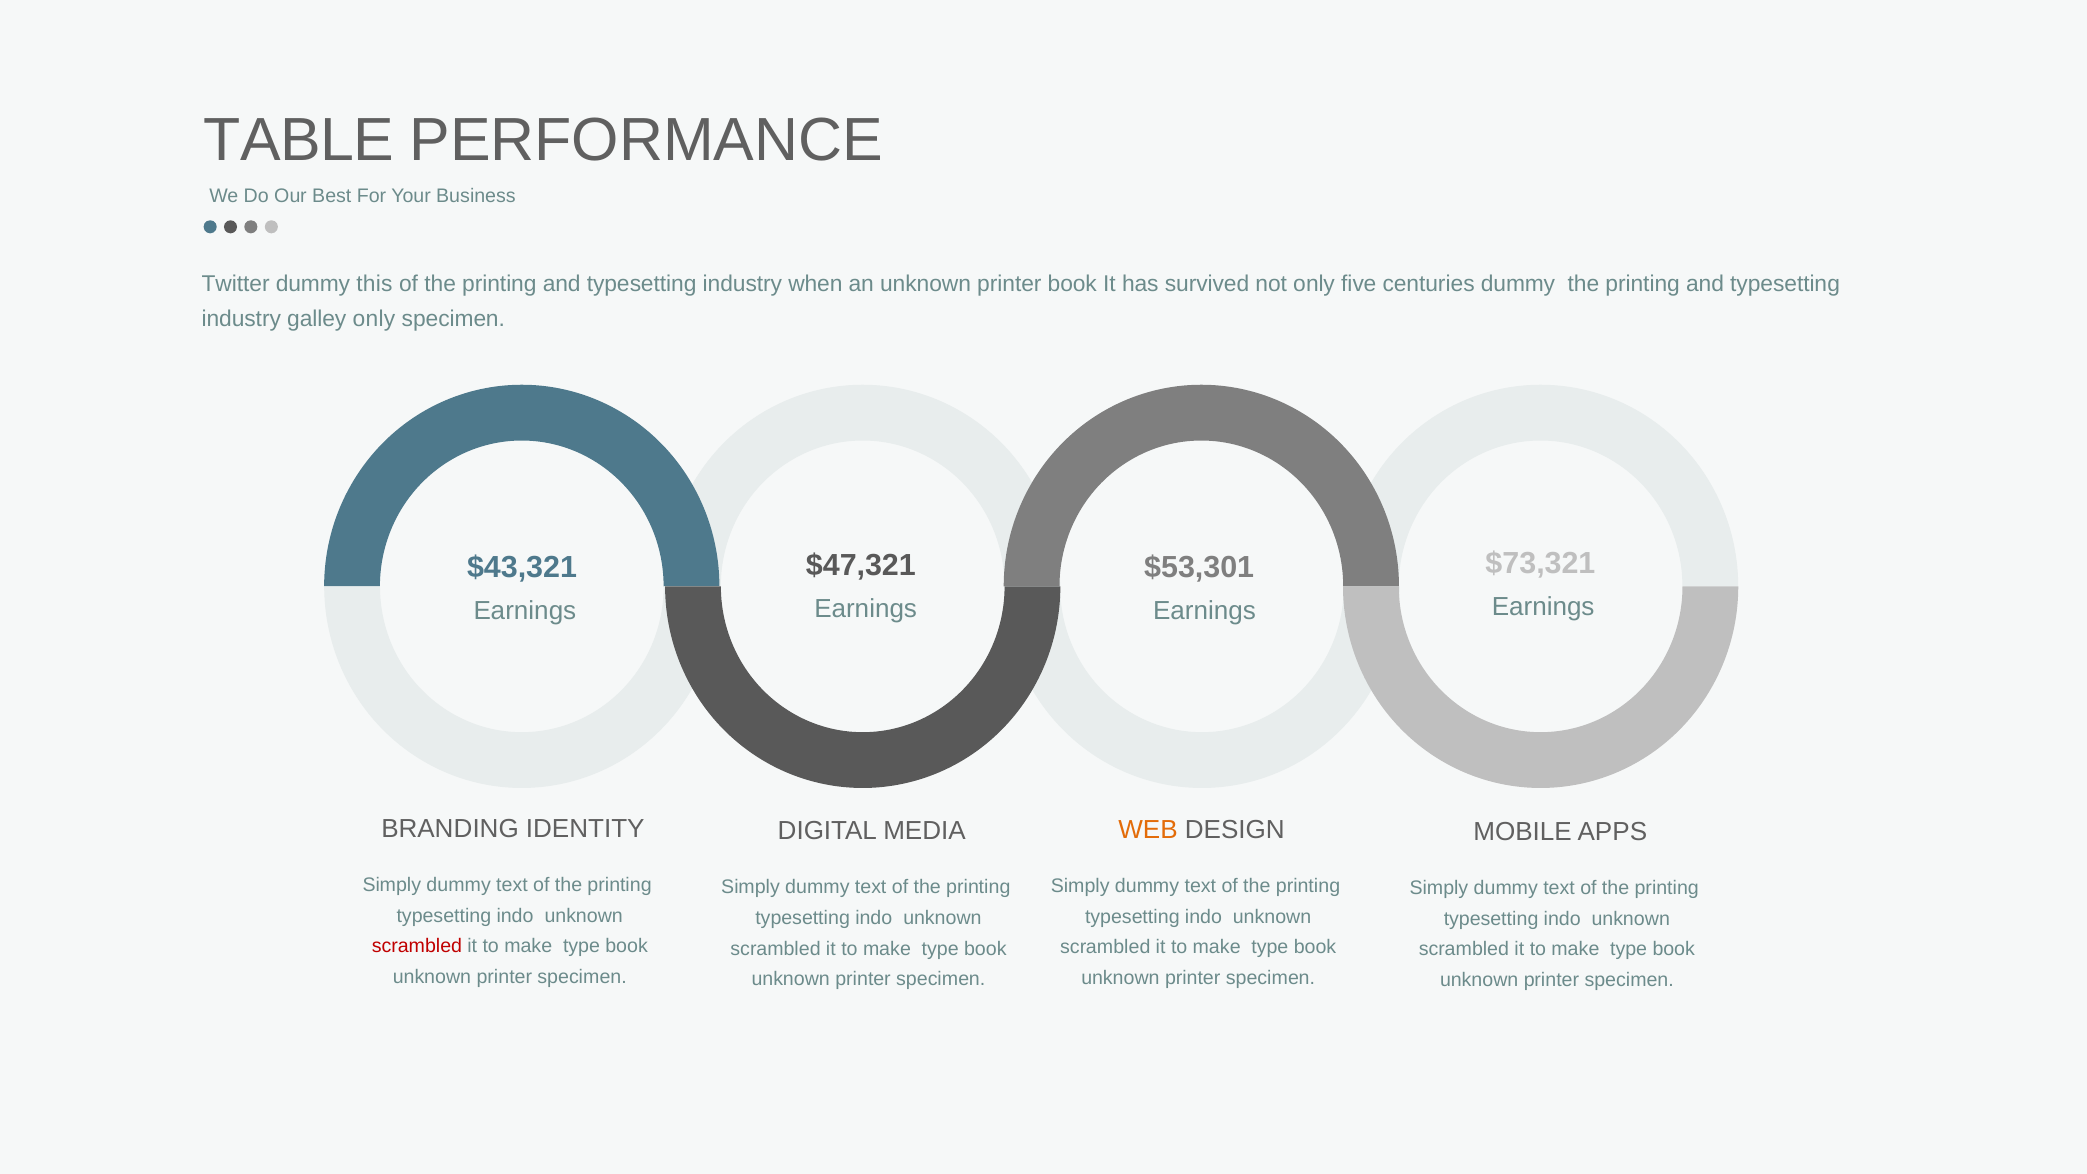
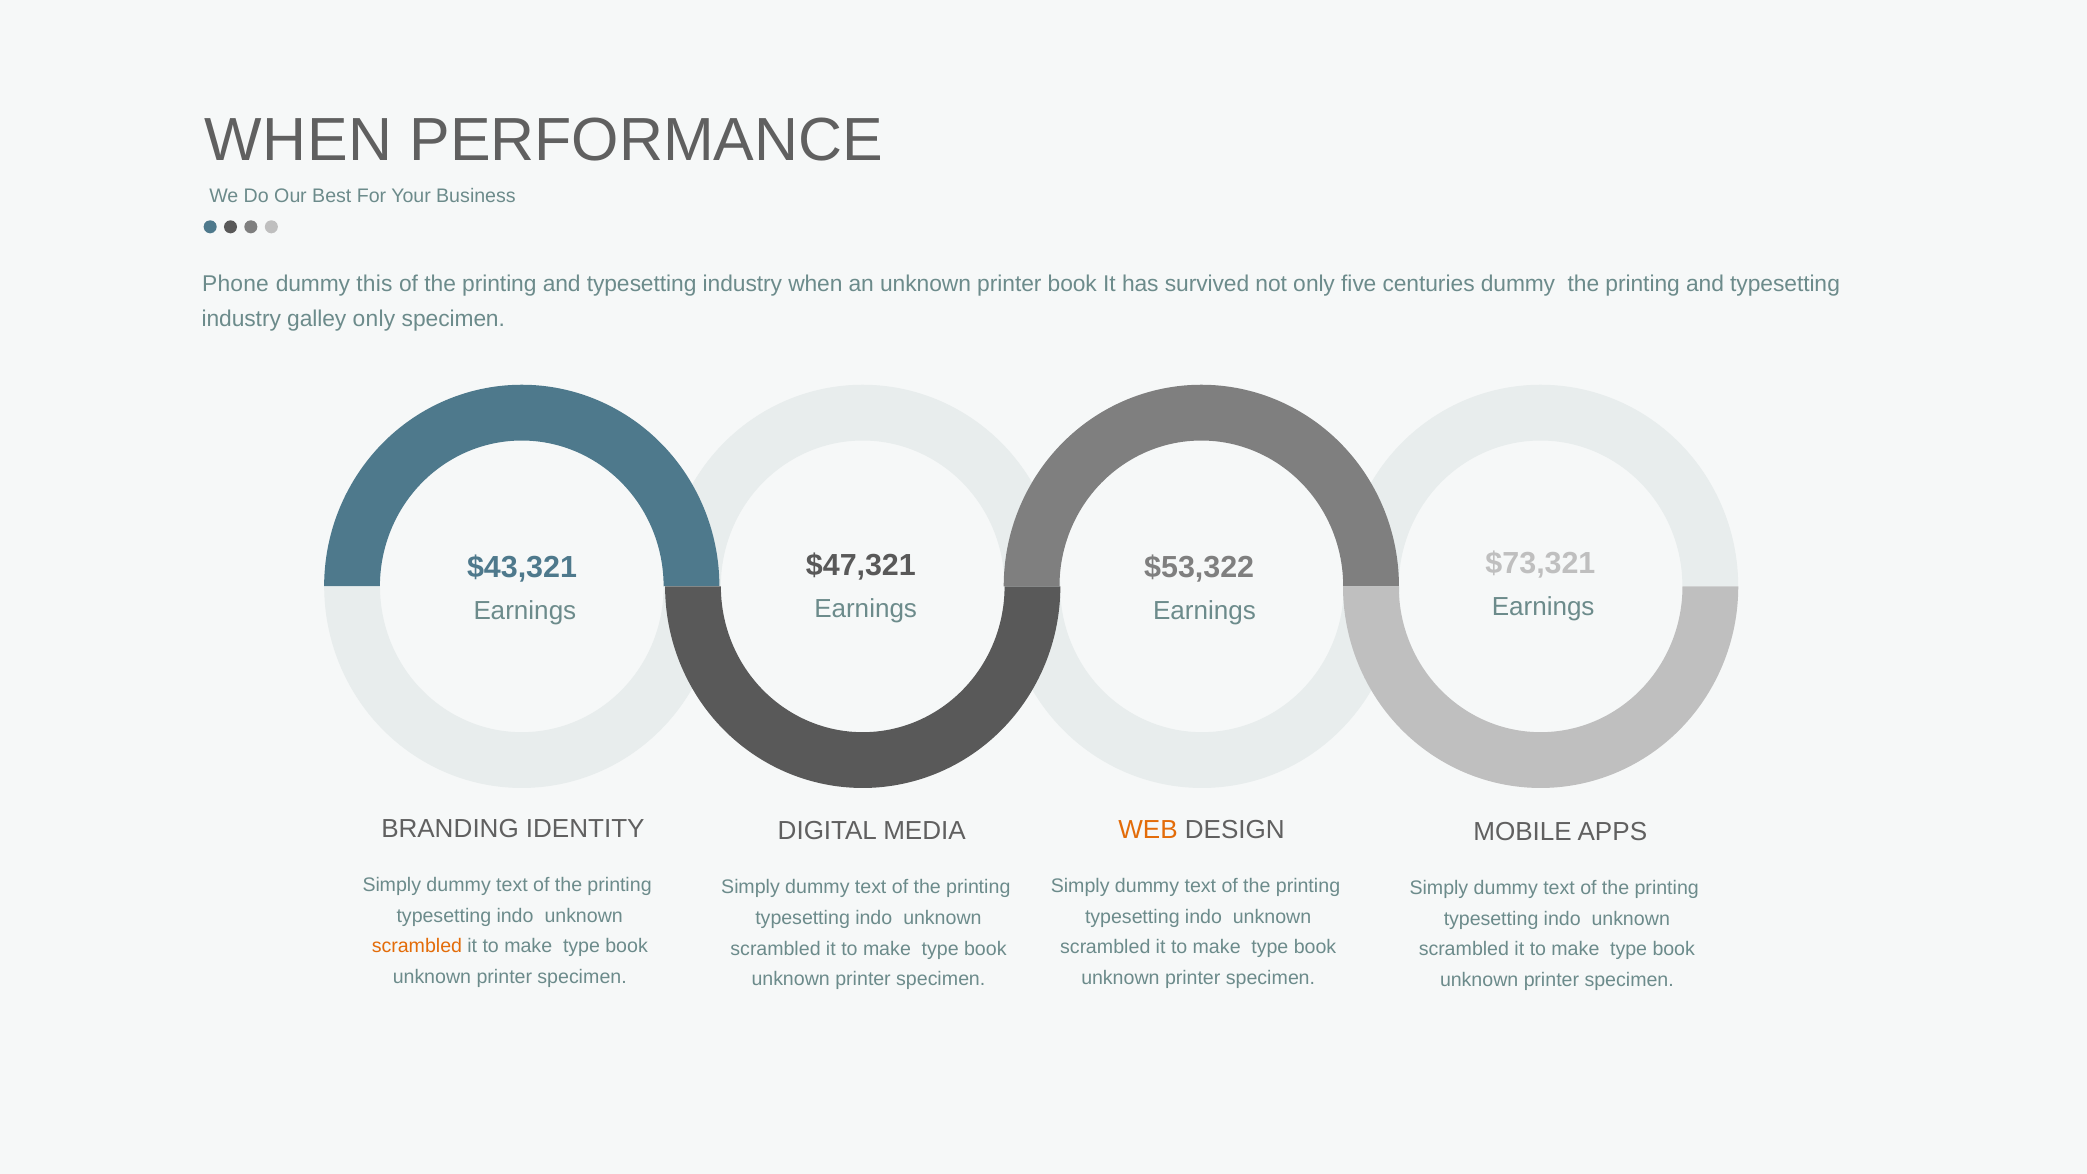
TABLE: TABLE -> WHEN (298, 140)
Twitter: Twitter -> Phone (235, 284)
$53,301: $53,301 -> $53,322 (1199, 568)
scrambled colour: red -> orange (417, 946)
